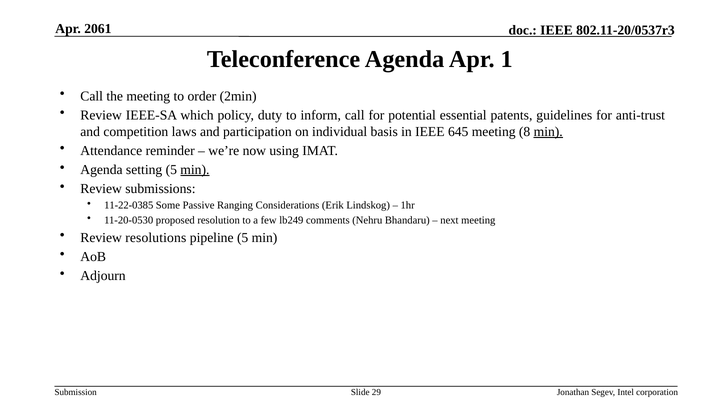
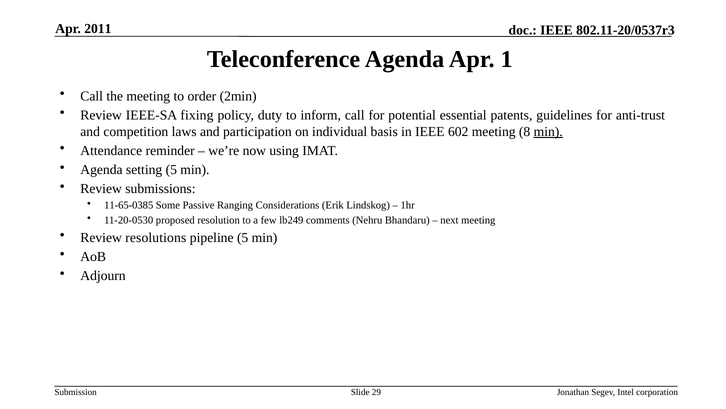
2061: 2061 -> 2011 (98, 29)
which: which -> fixing (197, 115)
645: 645 -> 602 (458, 131)
min underline: present -> none (195, 169)
11-22-0385: 11-22-0385 -> 11-65-0385 (129, 205)
